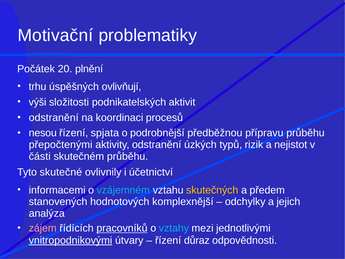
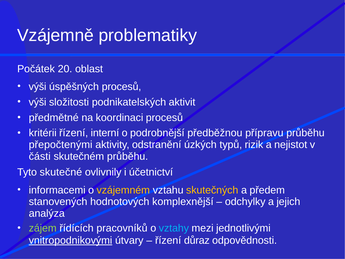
Motivační: Motivační -> Vzájemně (56, 35)
plnění: plnění -> oblast (89, 69)
trhu: trhu -> výši (38, 87)
úspěšných ovlivňují: ovlivňují -> procesů (122, 87)
odstranění: odstranění -> předmětné (54, 118)
nesou: nesou -> kritérii (43, 133)
spjata: spjata -> interní (105, 133)
vzájemném colour: light blue -> yellow (123, 190)
zájem colour: pink -> light green (43, 228)
pracovníků underline: present -> none (122, 228)
